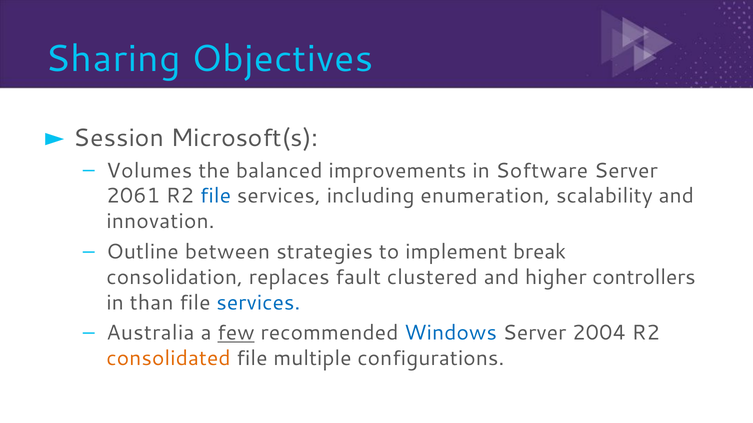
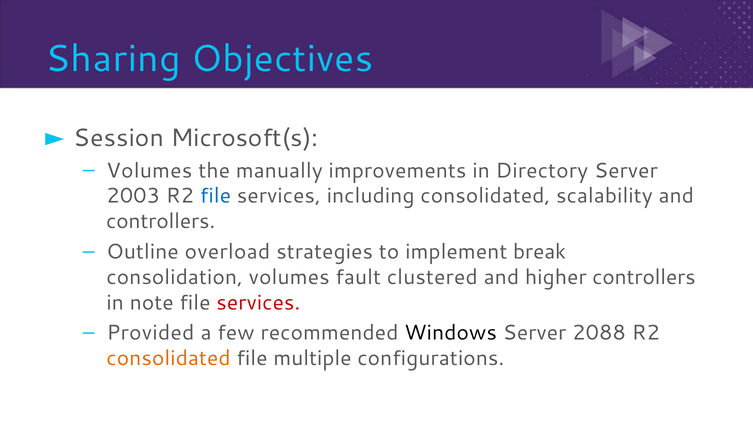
balanced: balanced -> manually (279, 171)
Software: Software -> Directory (542, 171)
2061: 2061 -> 2003 (133, 196)
including enumeration: enumeration -> consolidated (485, 196)
innovation: innovation -> controllers (161, 222)
between: between -> overload (227, 252)
consolidation replaces: replaces -> volumes (289, 278)
than: than -> note (152, 303)
services colour: blue -> red (258, 303)
Australia: Australia -> Provided (150, 334)
few underline: present -> none (236, 334)
Windows colour: blue -> black (451, 334)
2004: 2004 -> 2088 (599, 334)
